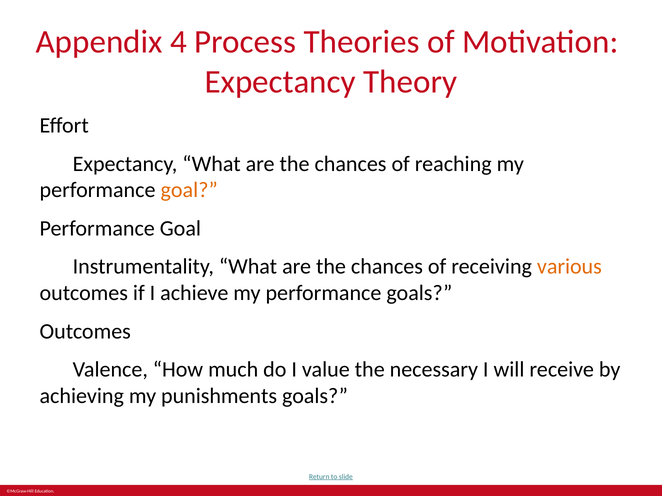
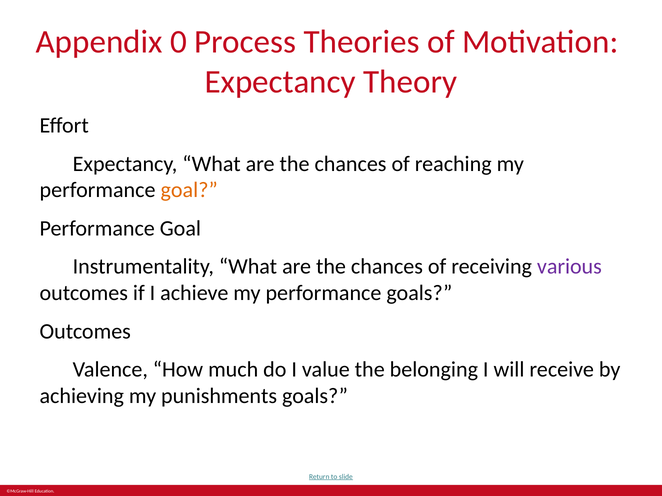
4: 4 -> 0 (178, 42)
various colour: orange -> purple (569, 267)
necessary: necessary -> belonging (434, 370)
